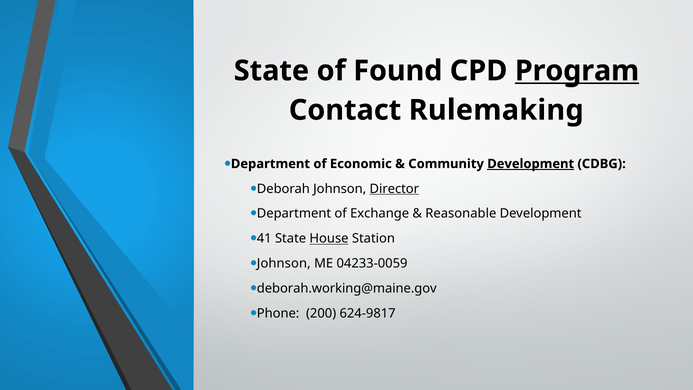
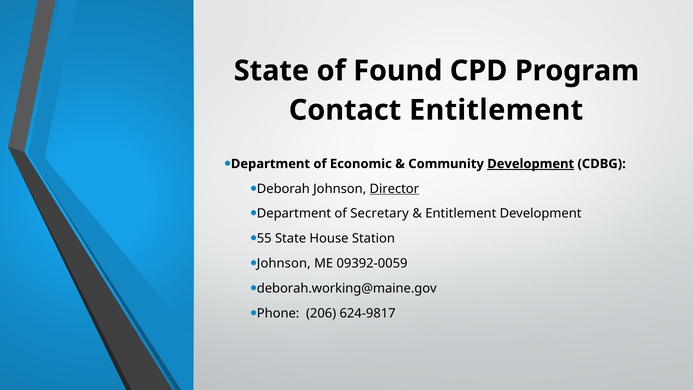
Program underline: present -> none (577, 71)
Contact Rulemaking: Rulemaking -> Entitlement (496, 110)
Exchange: Exchange -> Secretary (380, 214)
Reasonable: Reasonable -> Entitlement (461, 214)
41: 41 -> 55 (264, 238)
House underline: present -> none (329, 238)
04233-0059: 04233-0059 -> 09392-0059 (372, 263)
200: 200 -> 206 (321, 313)
